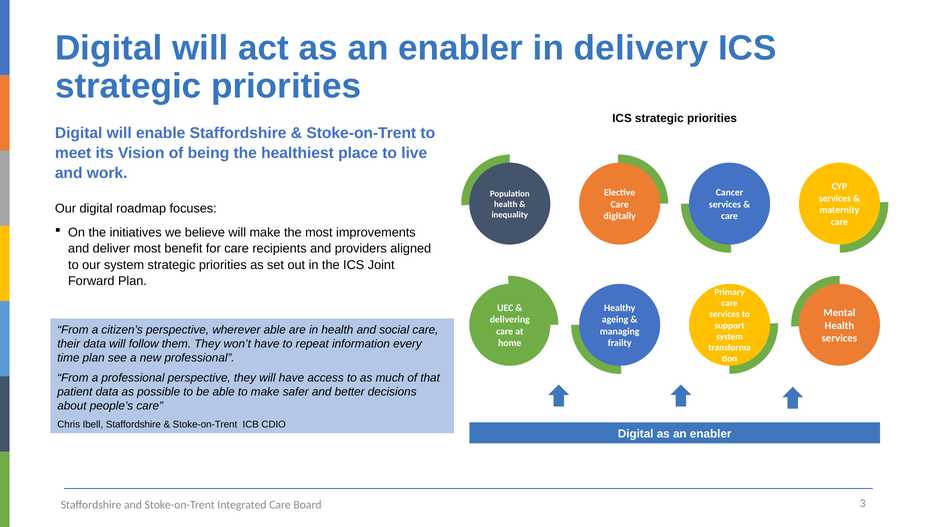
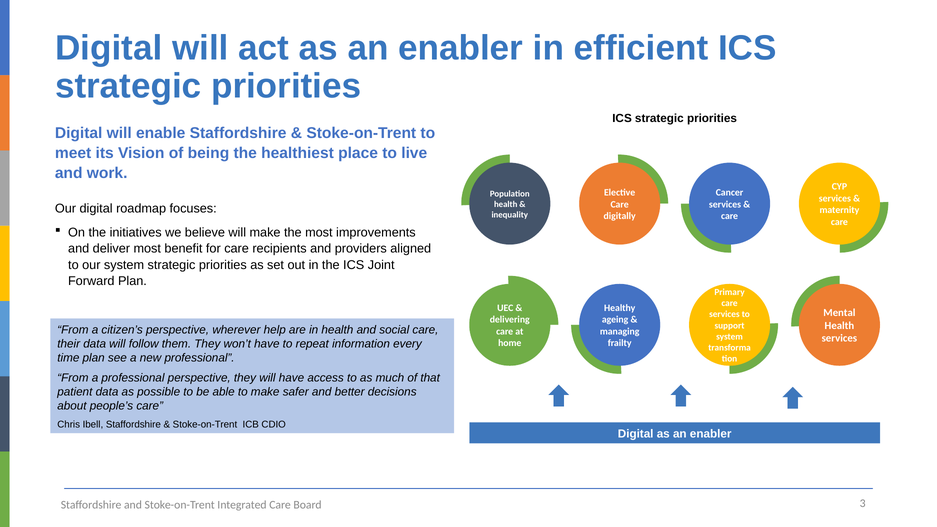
delivery: delivery -> efficient (641, 48)
wherever able: able -> help (275, 330)
